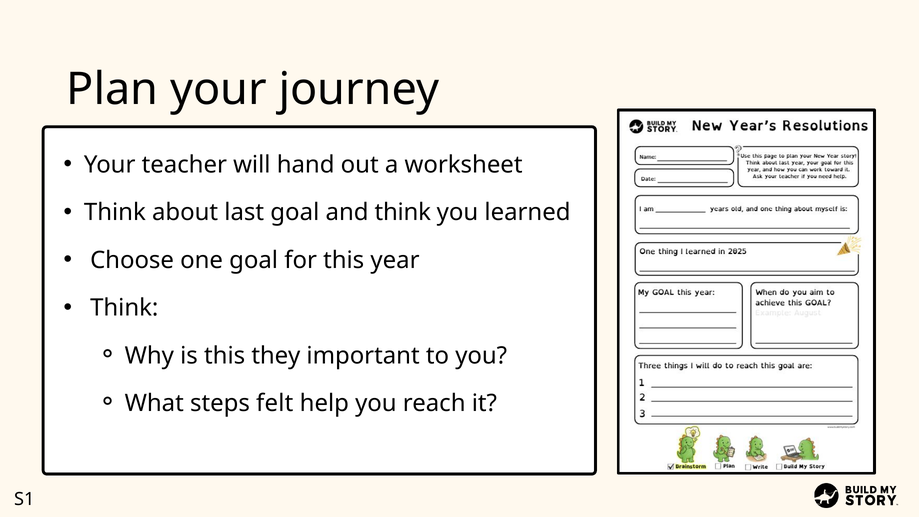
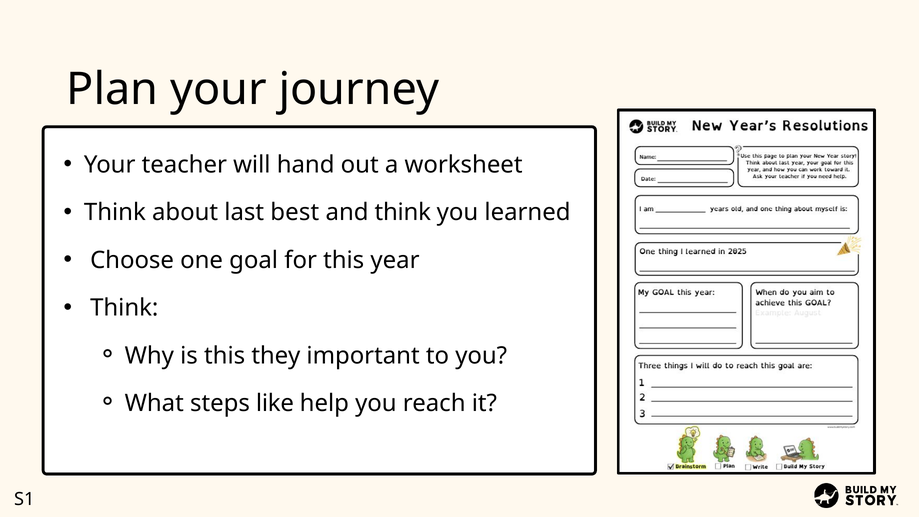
last goal: goal -> best (295, 212)
felt: felt -> like (275, 403)
